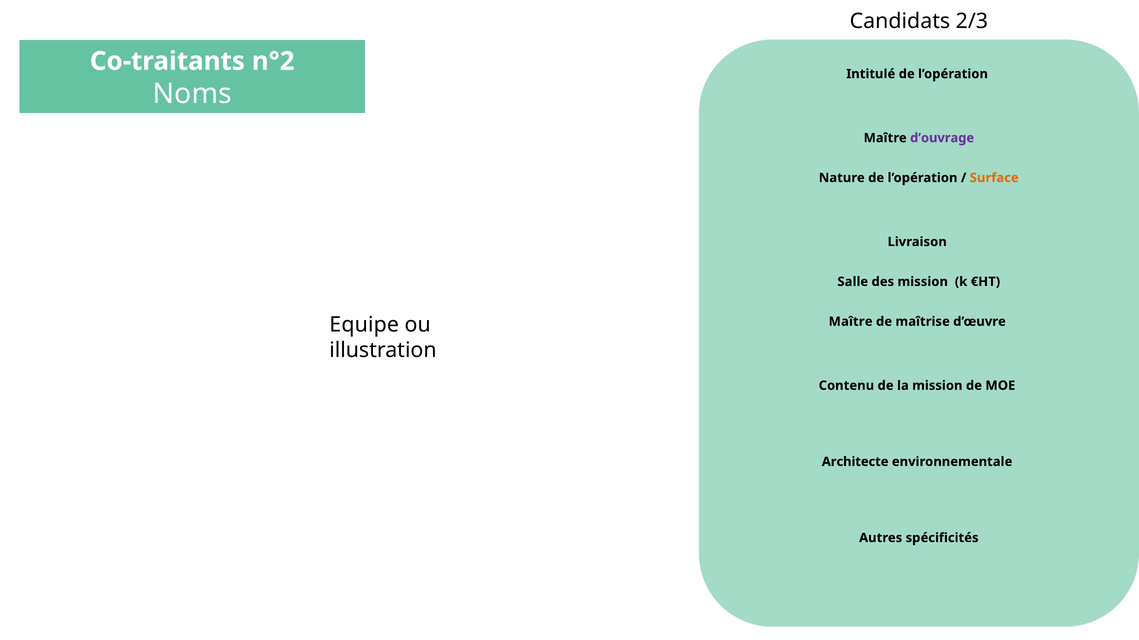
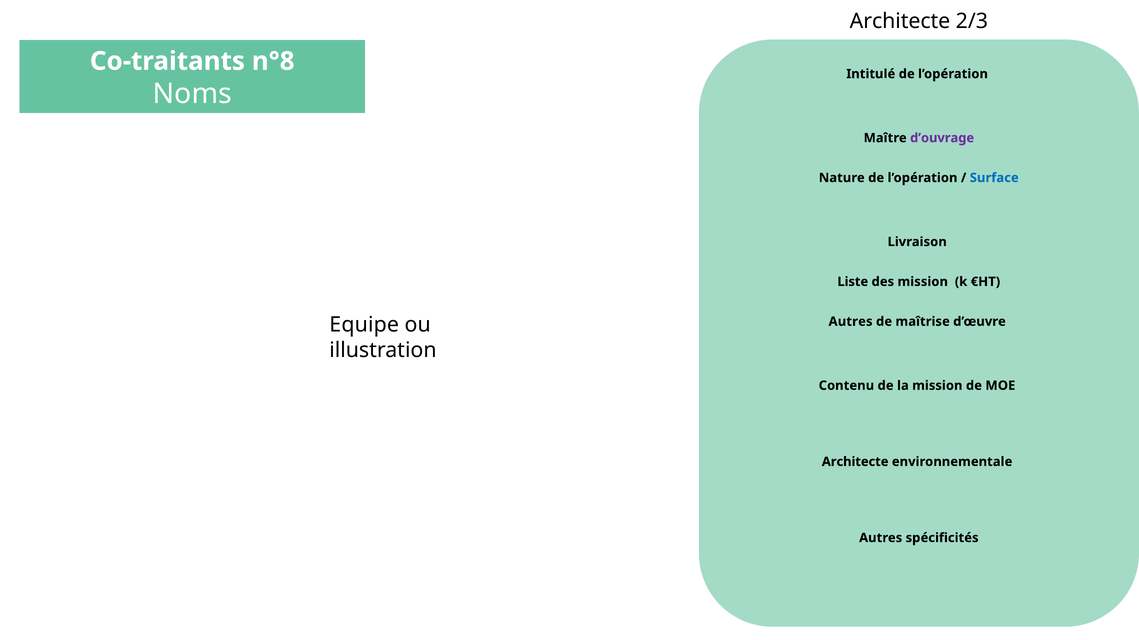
Candidats: Candidats -> Architecte (900, 21)
n°2: n°2 -> n°8 (273, 61)
Surface colour: orange -> blue (994, 178)
Salle: Salle -> Liste (853, 282)
Maître: Maître -> Autres (851, 322)
